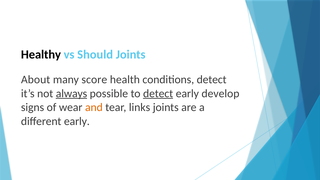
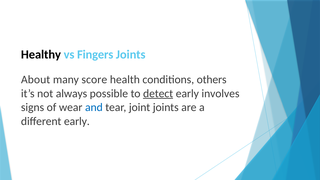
Should: Should -> Fingers (95, 55)
conditions detect: detect -> others (212, 80)
always underline: present -> none (72, 93)
develop: develop -> involves (220, 93)
and colour: orange -> blue (94, 107)
links: links -> joint (140, 107)
